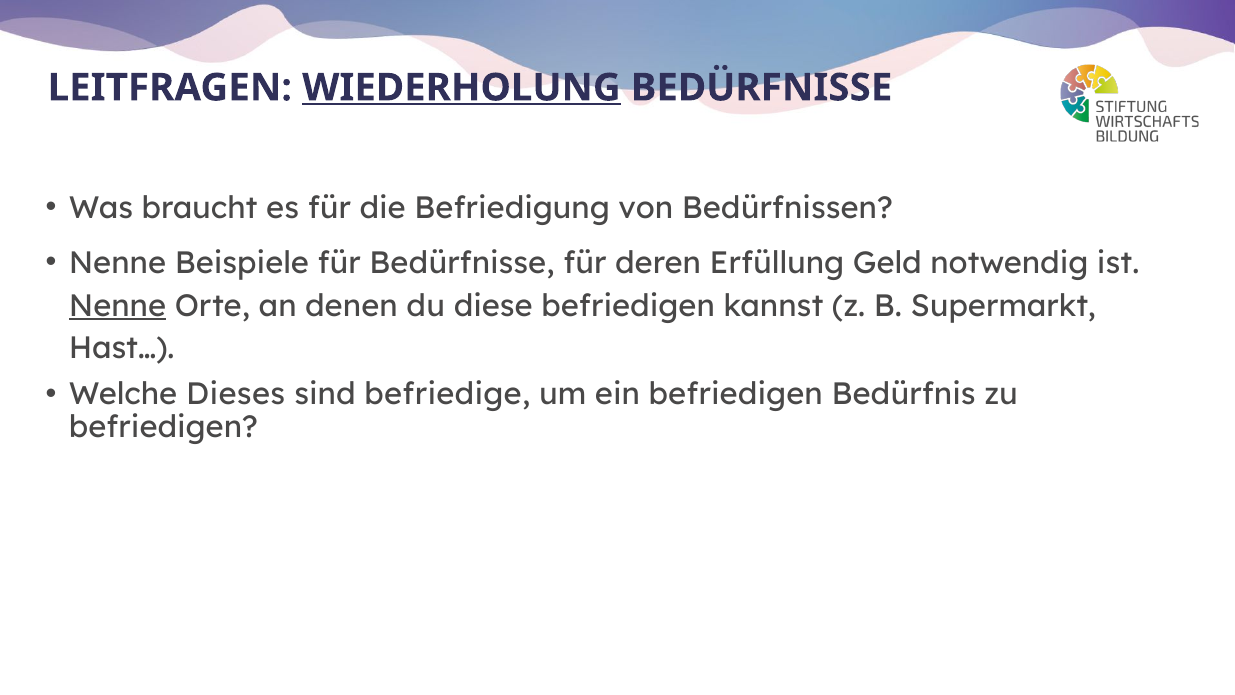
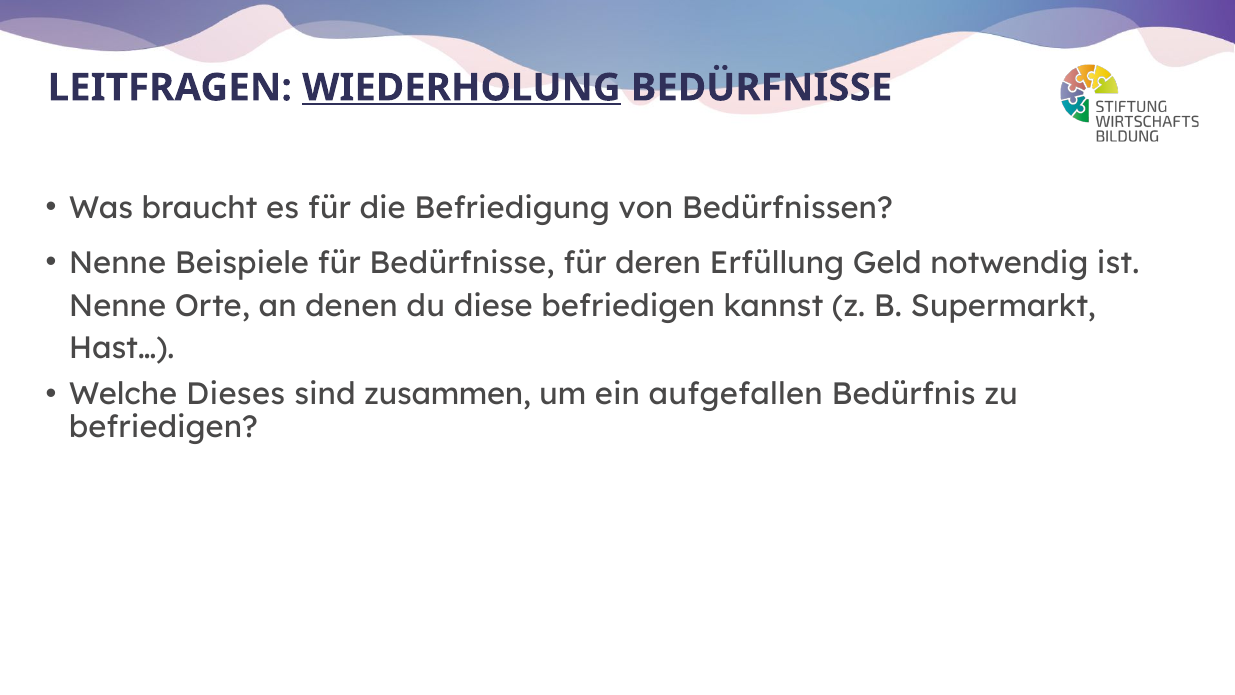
Nenne underline: present -> none (117, 306)
befriedige: befriedige -> zusammen (448, 394)
ein befriedigen: befriedigen -> aufgefallen (736, 394)
